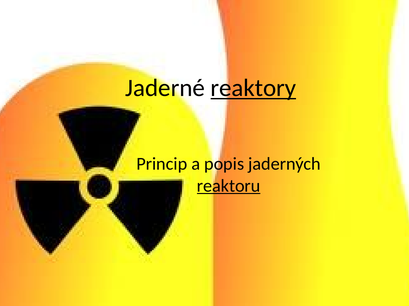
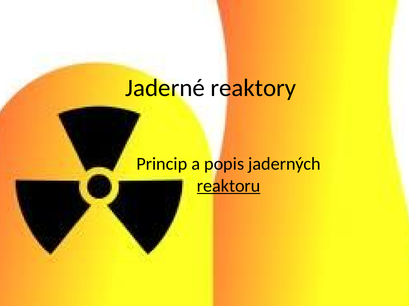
reaktory underline: present -> none (253, 88)
